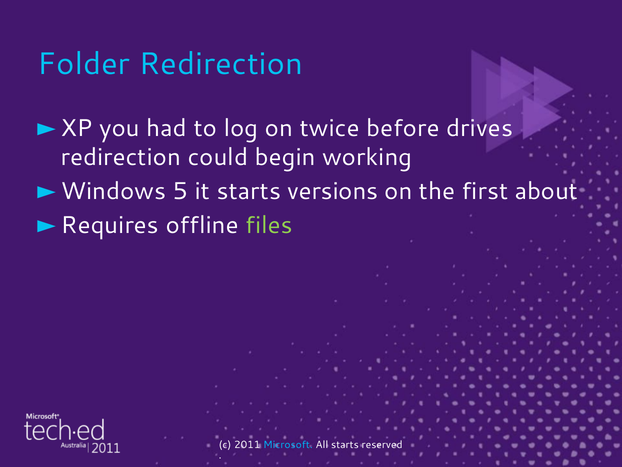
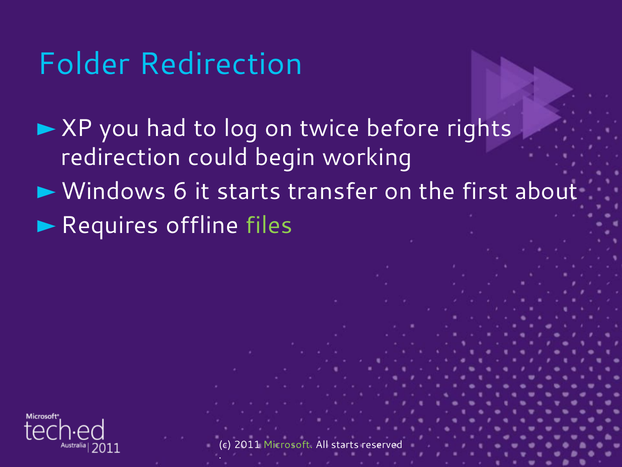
drives: drives -> rights (480, 128)
5: 5 -> 6 (181, 191)
versions: versions -> transfer (333, 191)
Microsoft colour: light blue -> light green (288, 444)
